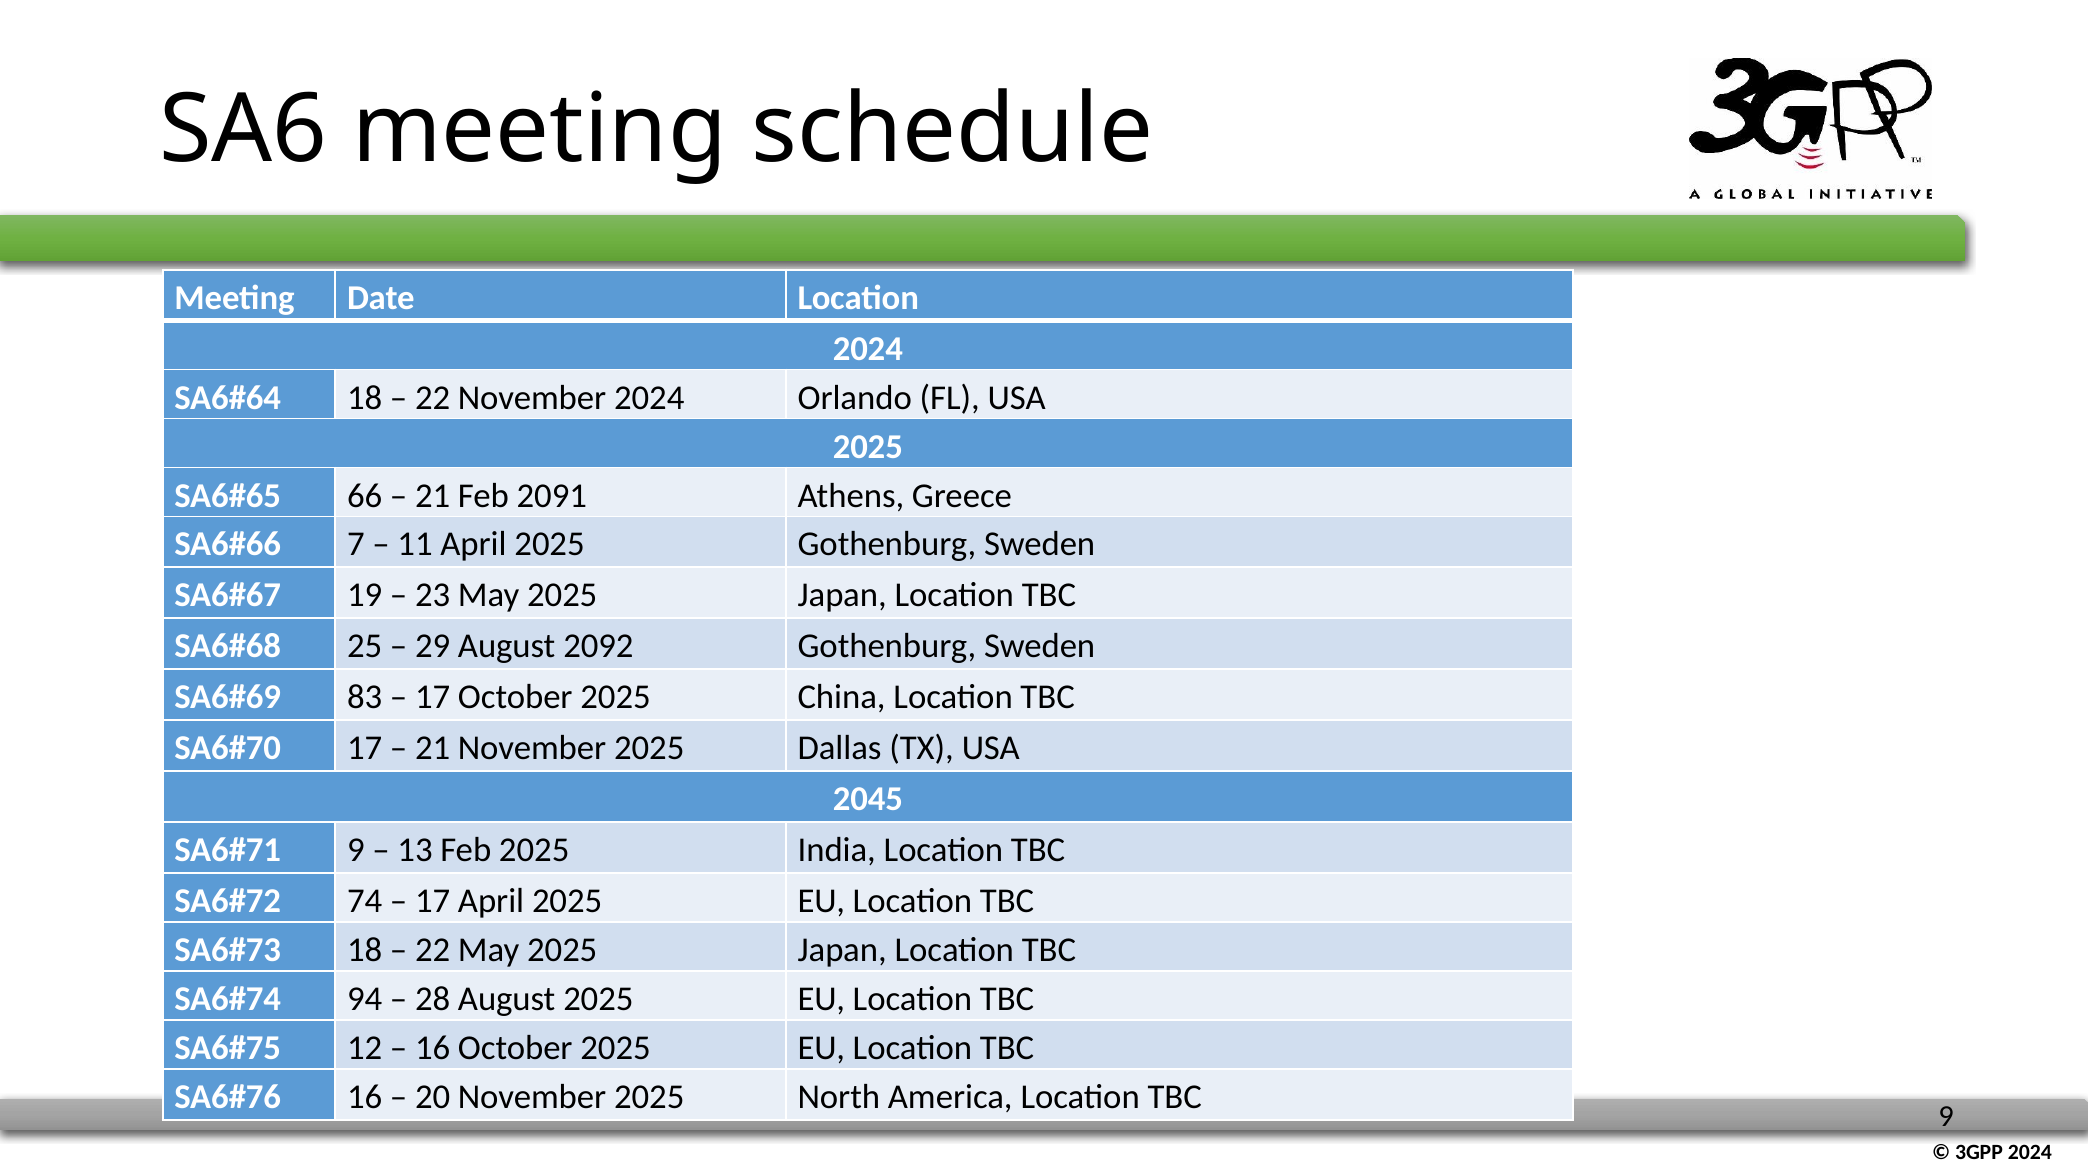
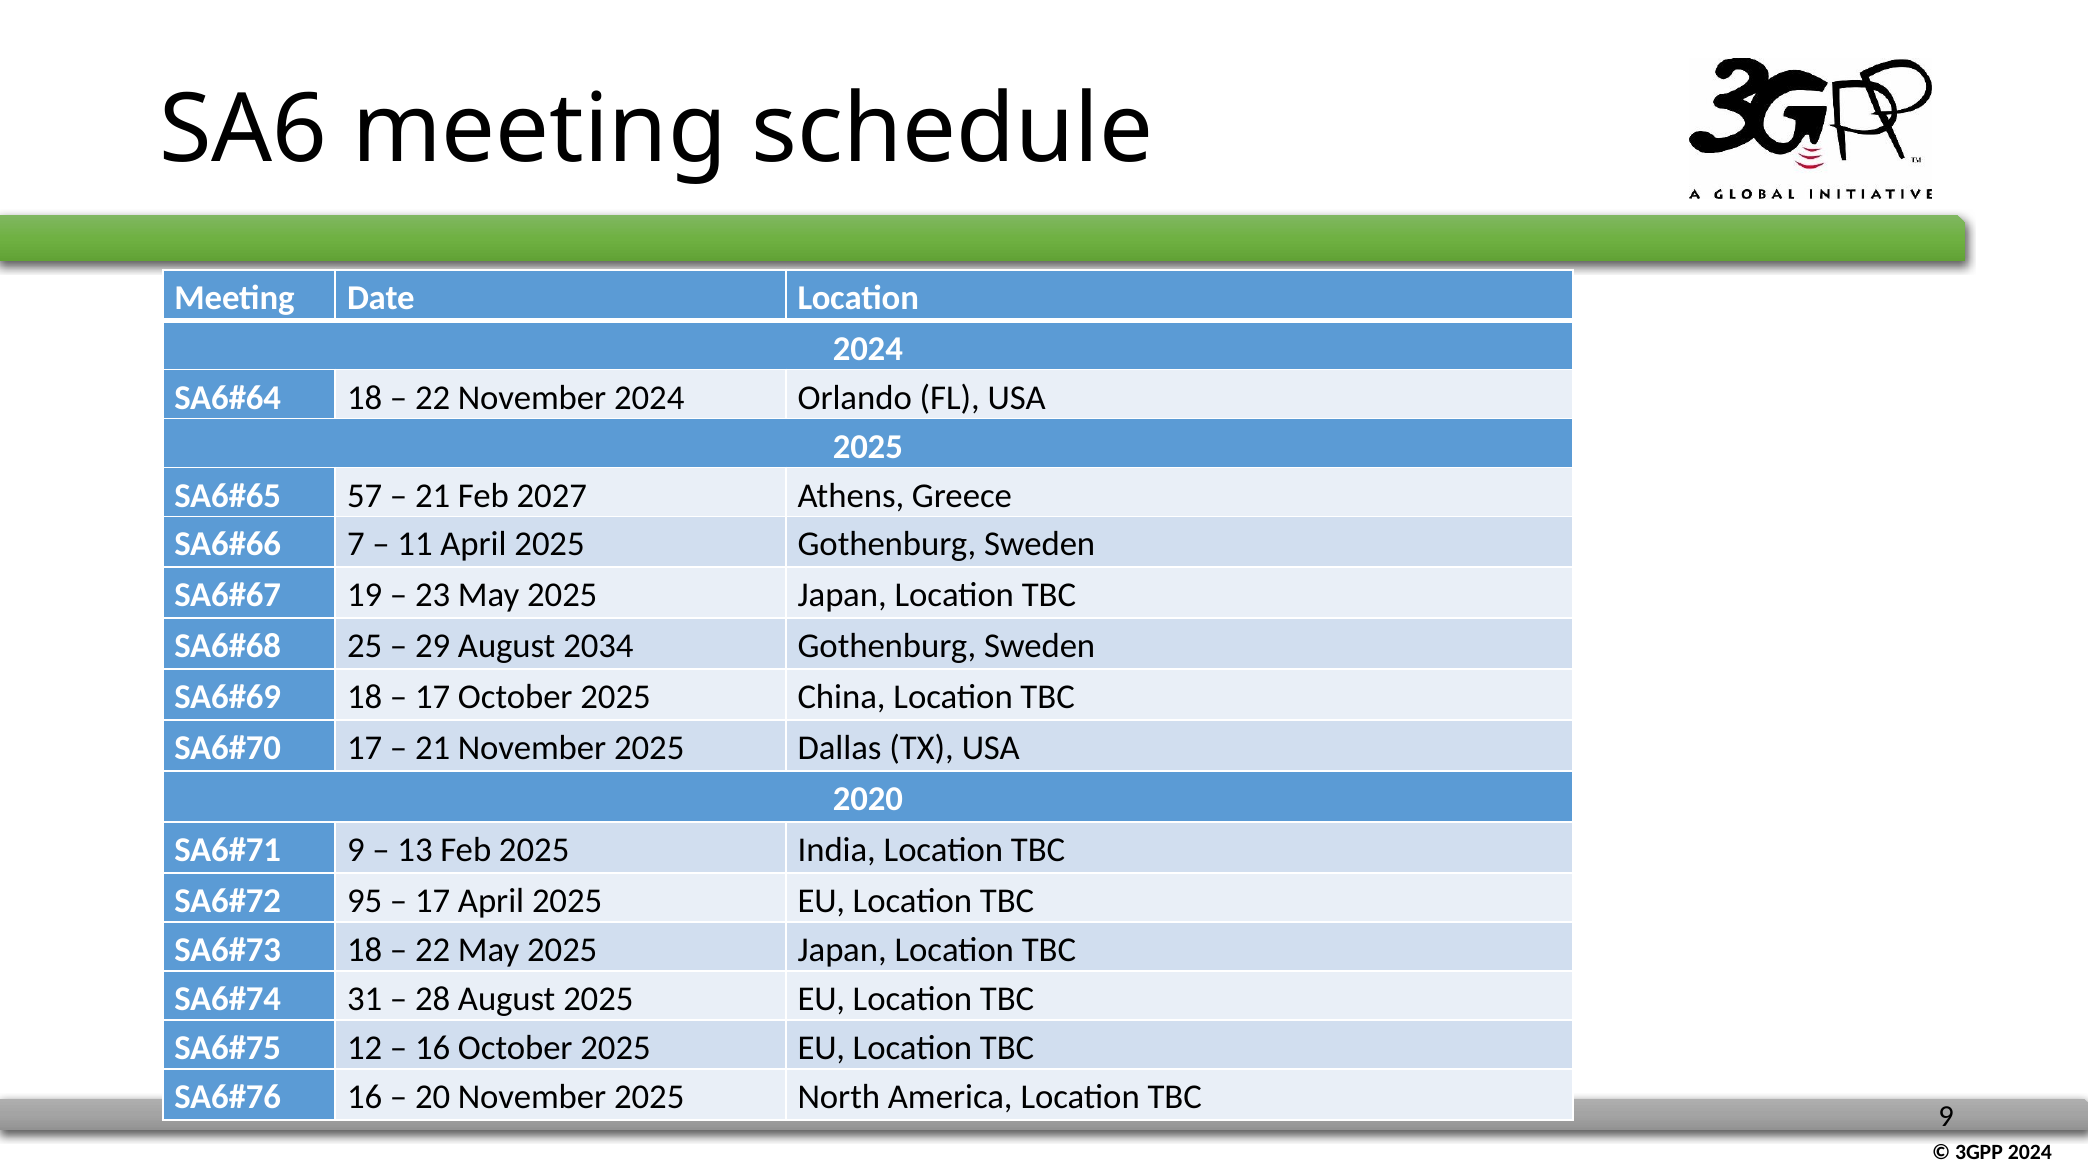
66: 66 -> 57 (365, 495)
2091: 2091 -> 2027 (552, 495)
2092: 2092 -> 2034 (598, 646)
83: 83 -> 18 (365, 697)
2045: 2045 -> 2020 (868, 799)
74: 74 -> 95 (365, 901)
94: 94 -> 31 (365, 999)
